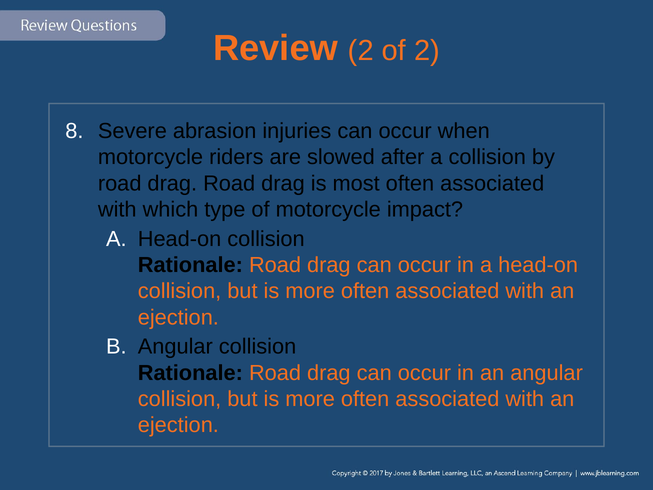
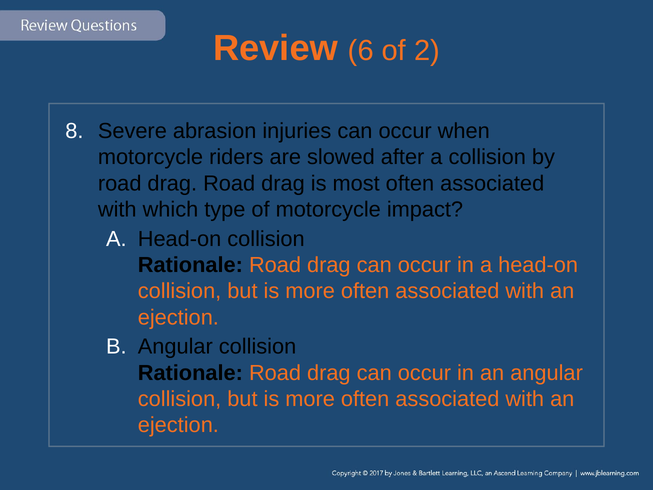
Review 2: 2 -> 6 (361, 50)
